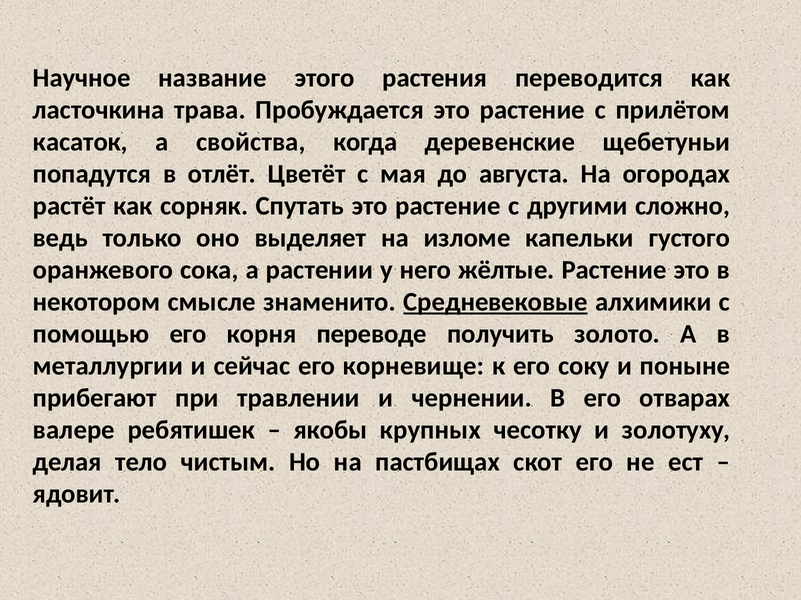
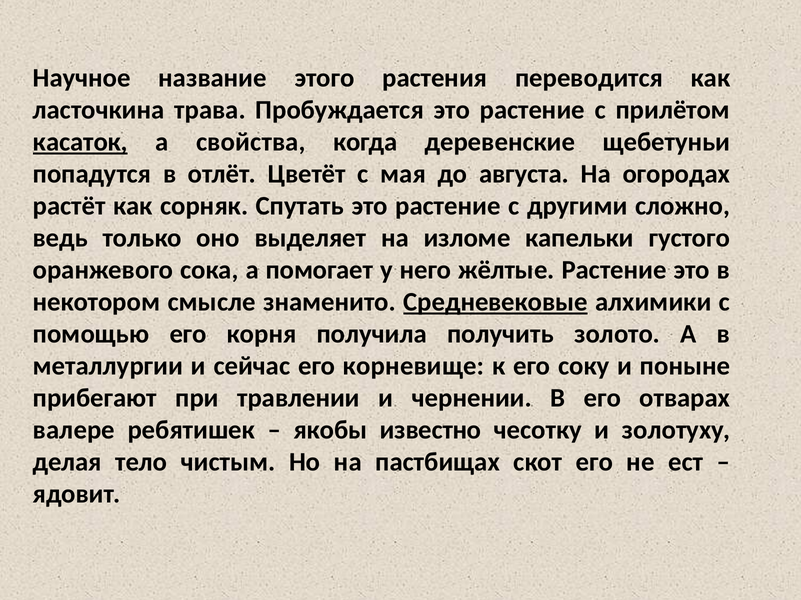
касаток underline: none -> present (80, 142)
растении: растении -> помогает (319, 270)
переводе: переводе -> получила (372, 334)
крупных: крупных -> известно (431, 431)
